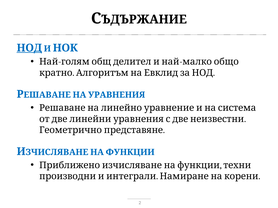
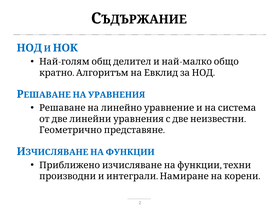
НОД underline: present -> none (29, 48)
